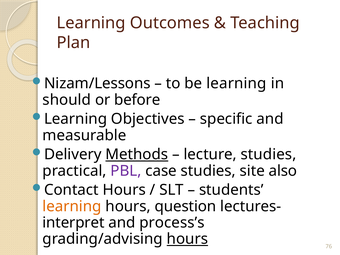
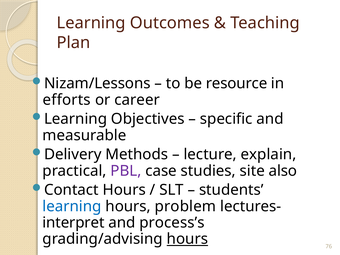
be learning: learning -> resource (237, 83)
should: should -> efforts (67, 100)
before: before -> career (137, 100)
Methods underline: present -> none (137, 154)
lecture studies: studies -> explain (268, 154)
learning colour: orange -> blue (72, 206)
question: question -> problem (185, 206)
